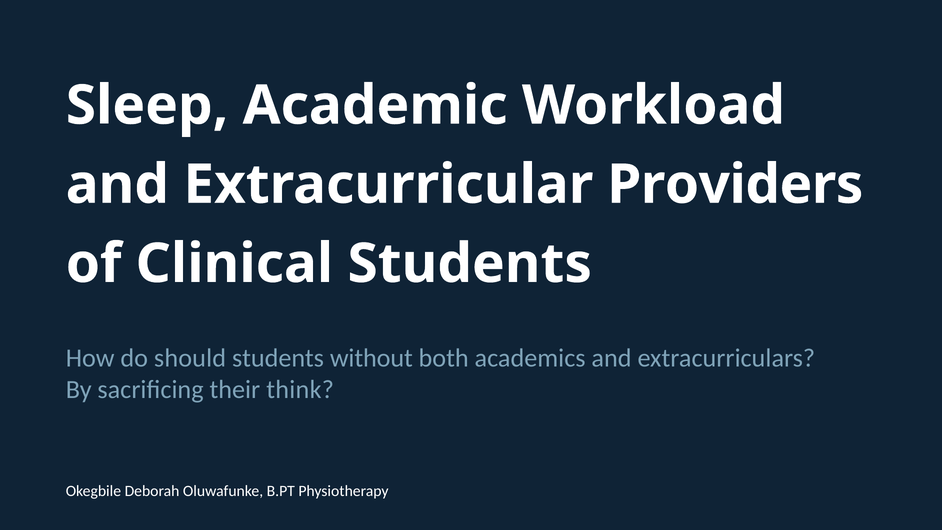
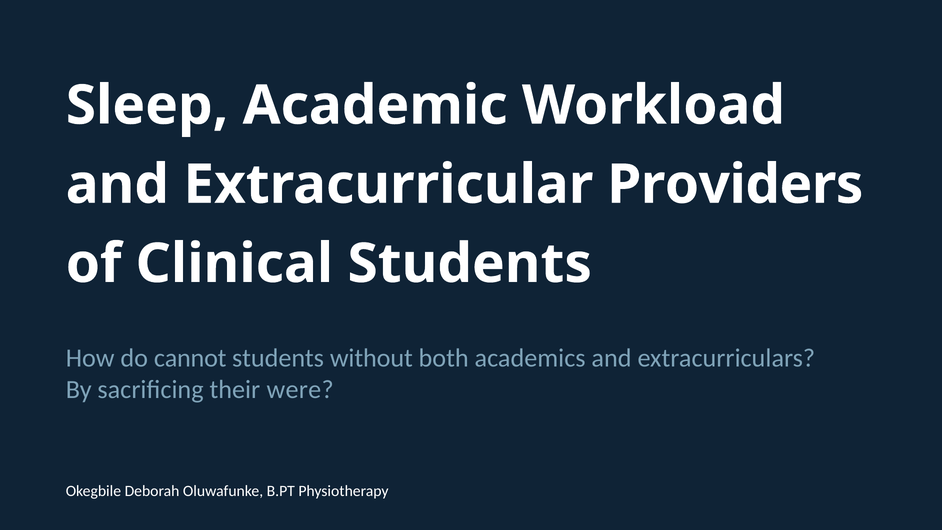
should: should -> cannot (190, 358)
think: think -> were (300, 389)
